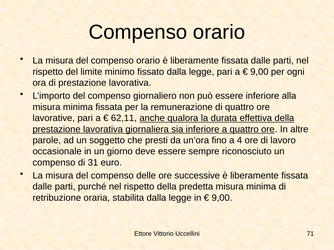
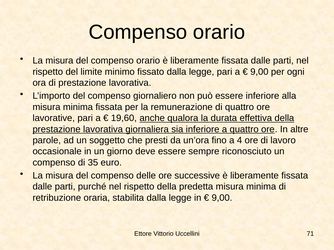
62,11: 62,11 -> 19,60 (124, 118)
31: 31 -> 35 (93, 163)
